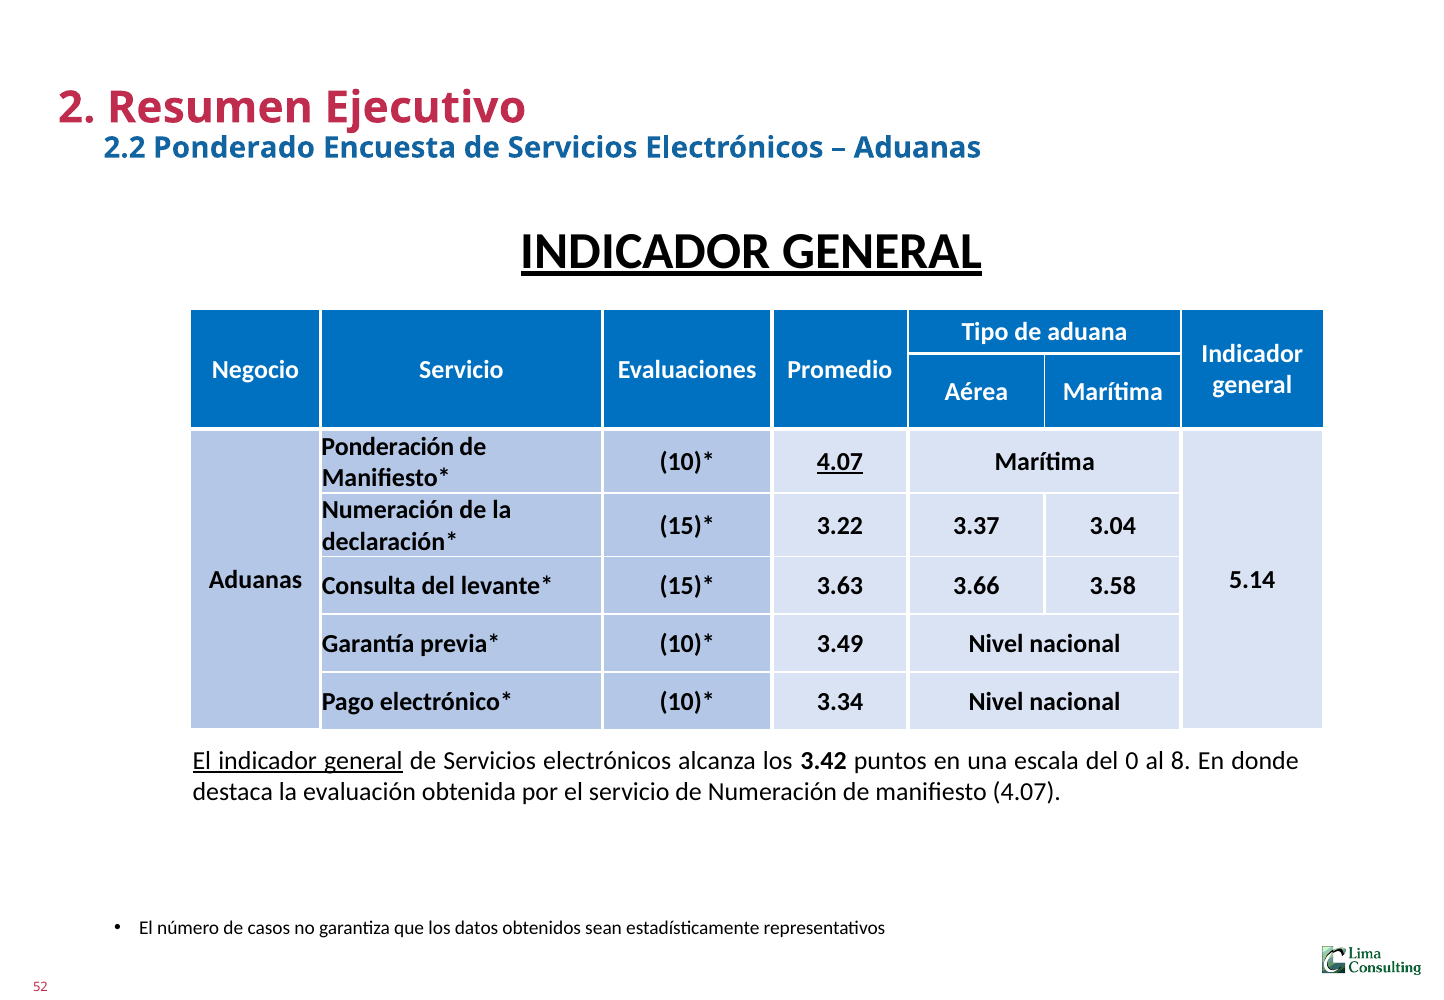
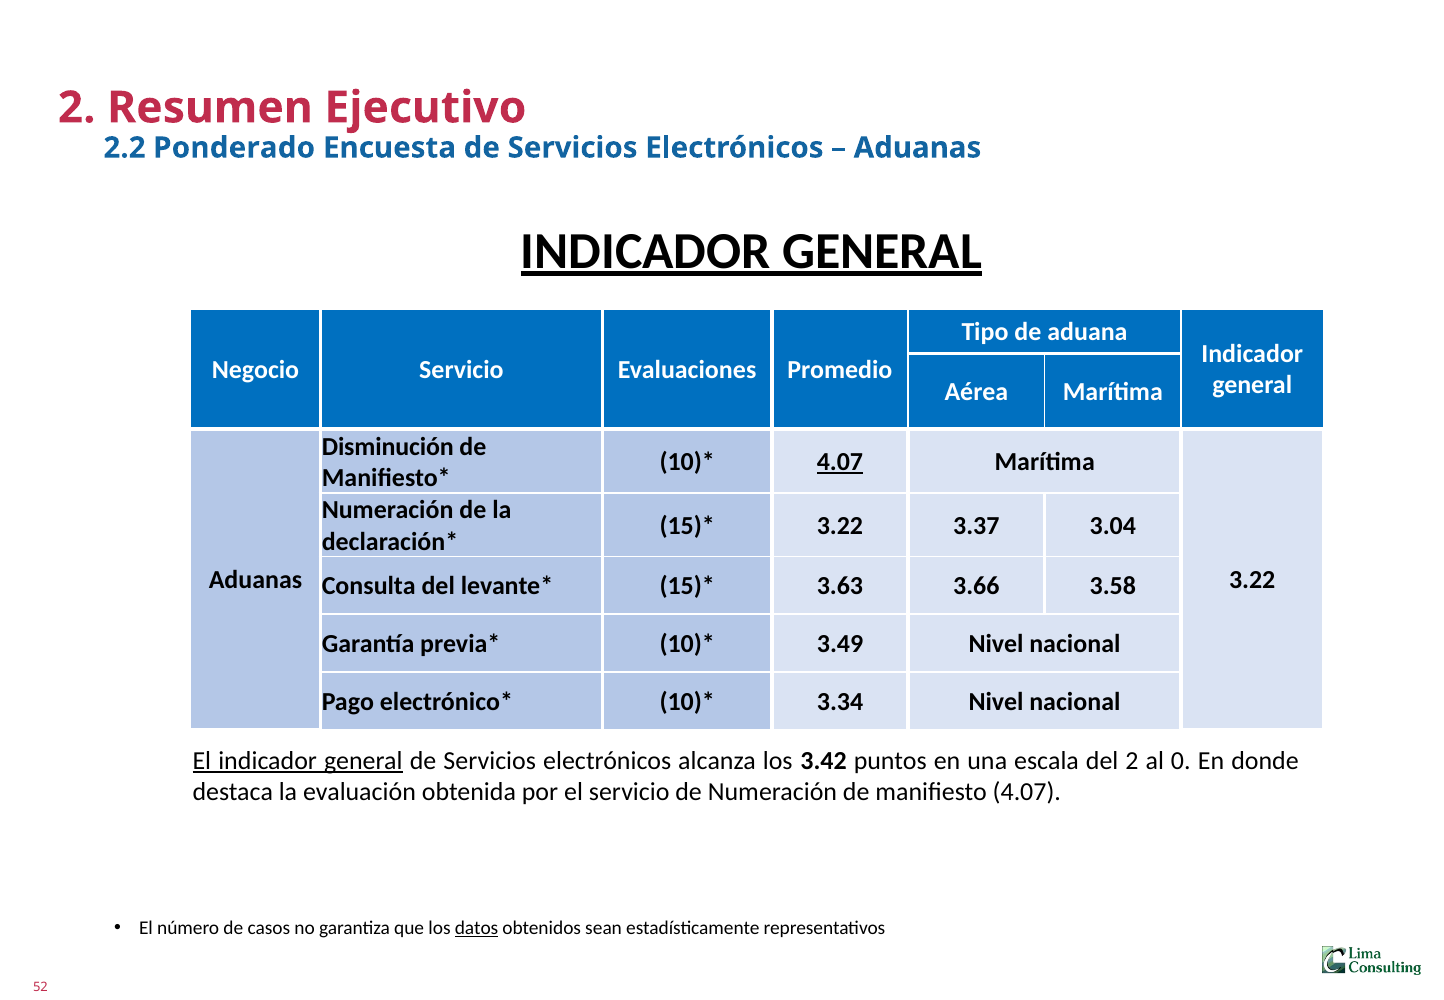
Ponderación: Ponderación -> Disminución (388, 446)
5.14: 5.14 -> 3.22 (1252, 580)
del 0: 0 -> 2 (1132, 761)
8: 8 -> 0 (1181, 761)
datos underline: none -> present (477, 928)
